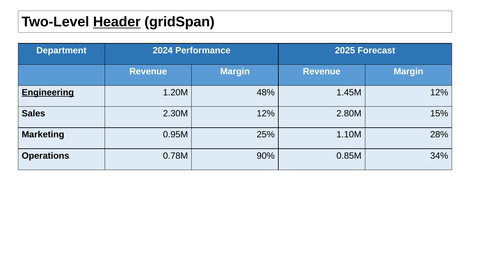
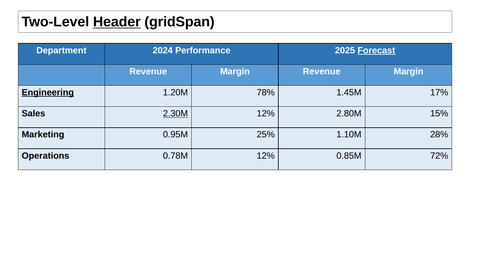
Forecast underline: none -> present (376, 50)
48%: 48% -> 78% (266, 93)
1.45M 12%: 12% -> 17% (439, 93)
2.30M underline: none -> present (175, 114)
0.78M 90%: 90% -> 12% (266, 156)
34%: 34% -> 72% (439, 156)
